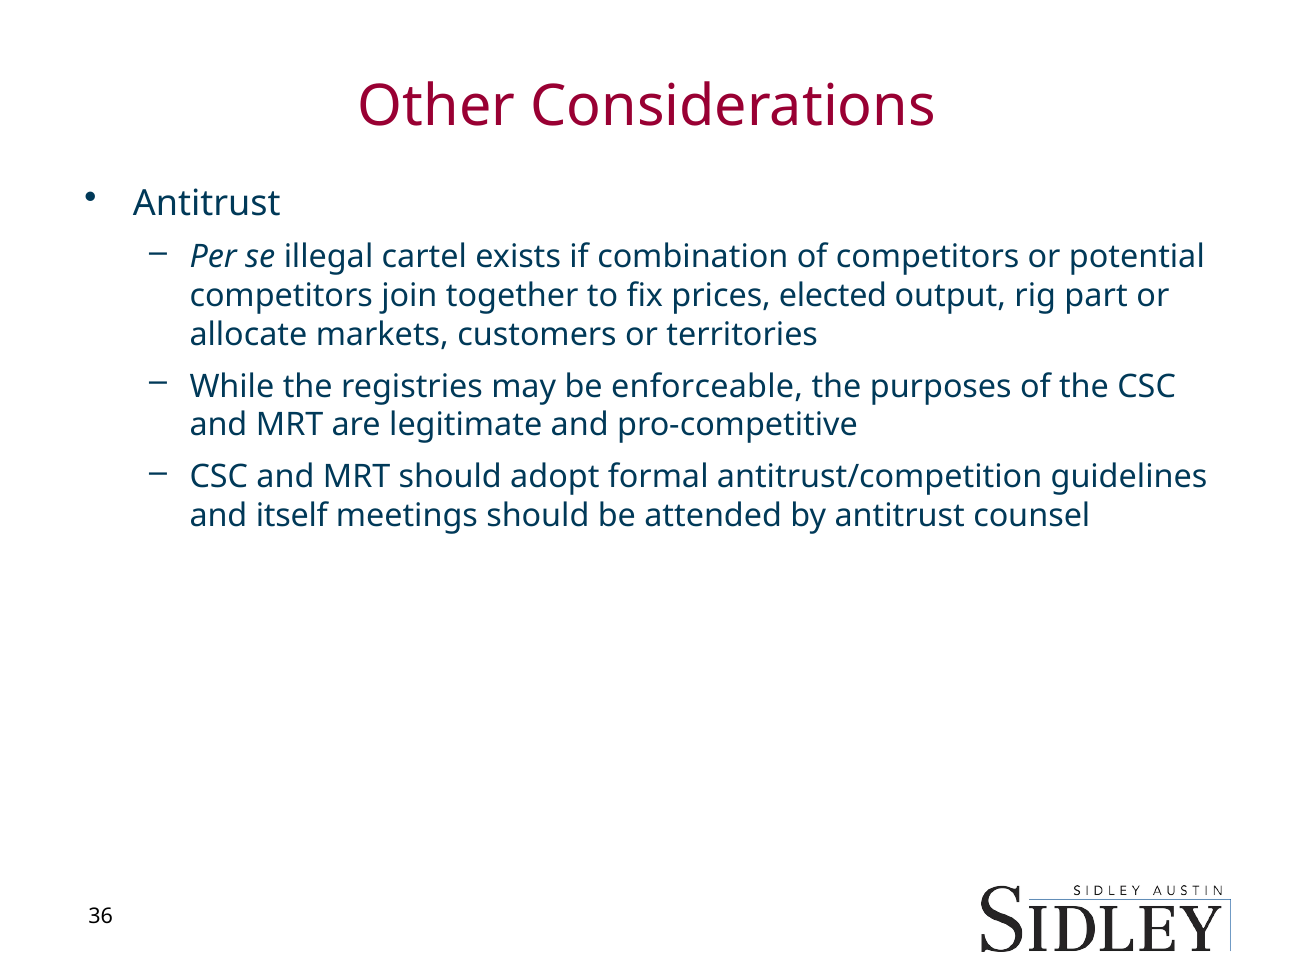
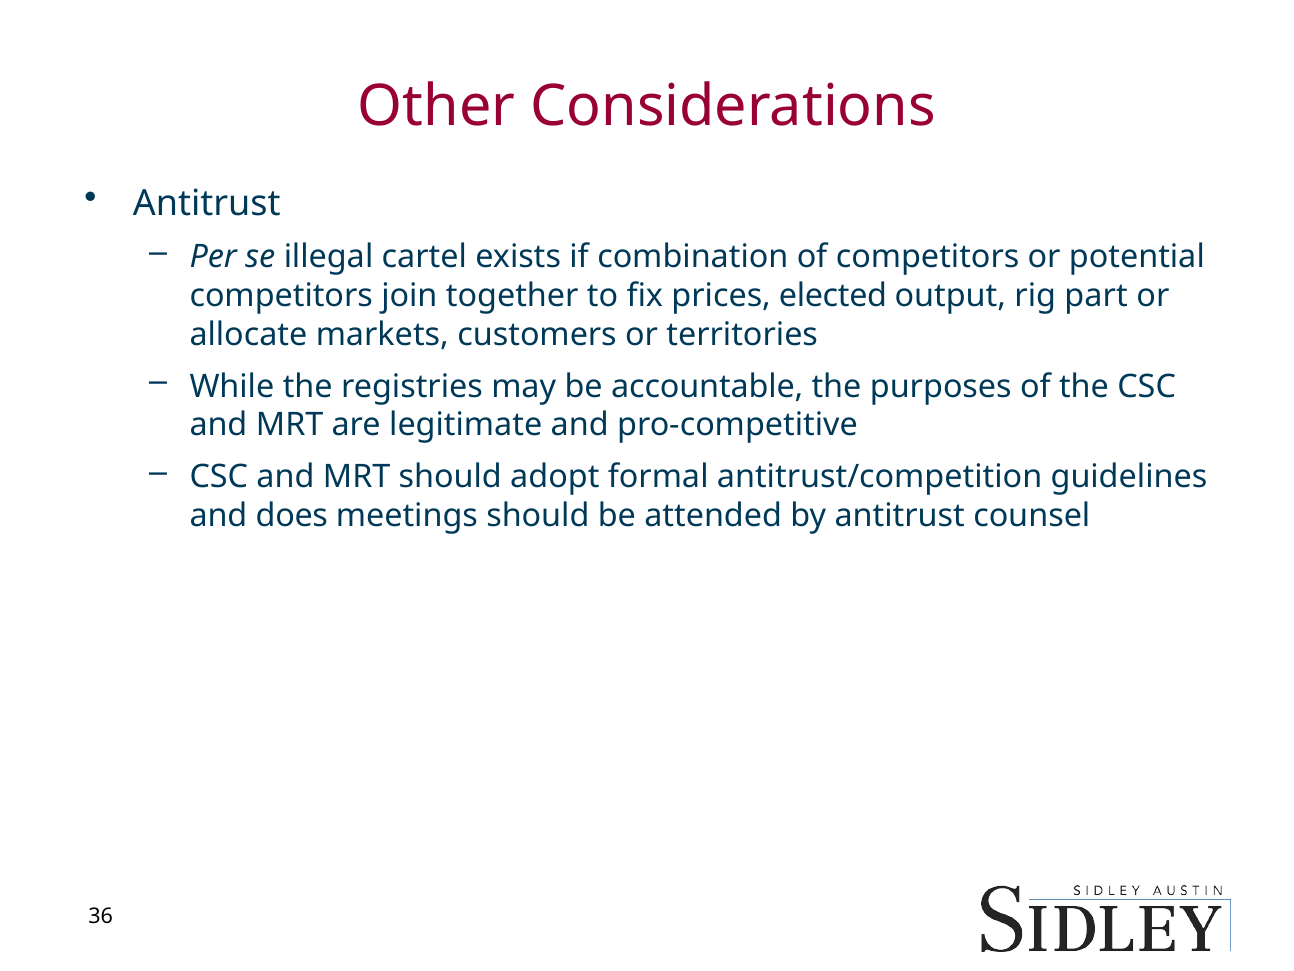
enforceable: enforceable -> accountable (707, 386)
itself: itself -> does (292, 516)
